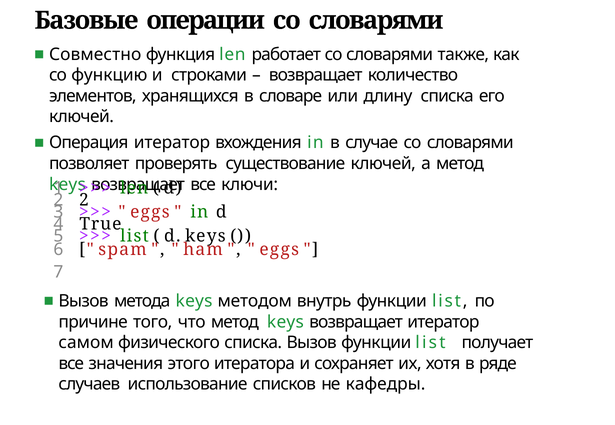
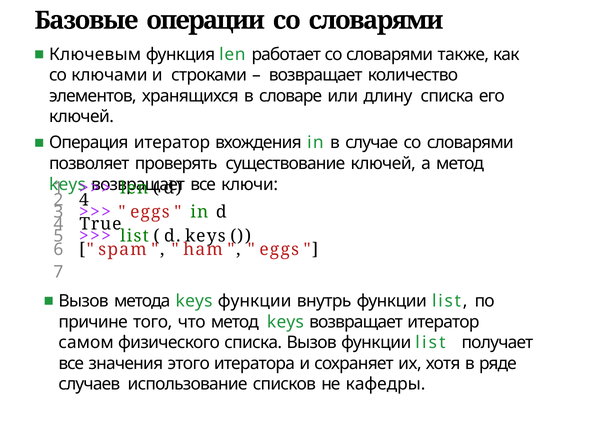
Совместно: Совместно -> Ключевым (95, 55)
функцию: функцию -> ключами (109, 75)
2 2: 2 -> 4 (84, 200)
keys методом: методом -> функции (255, 302)
